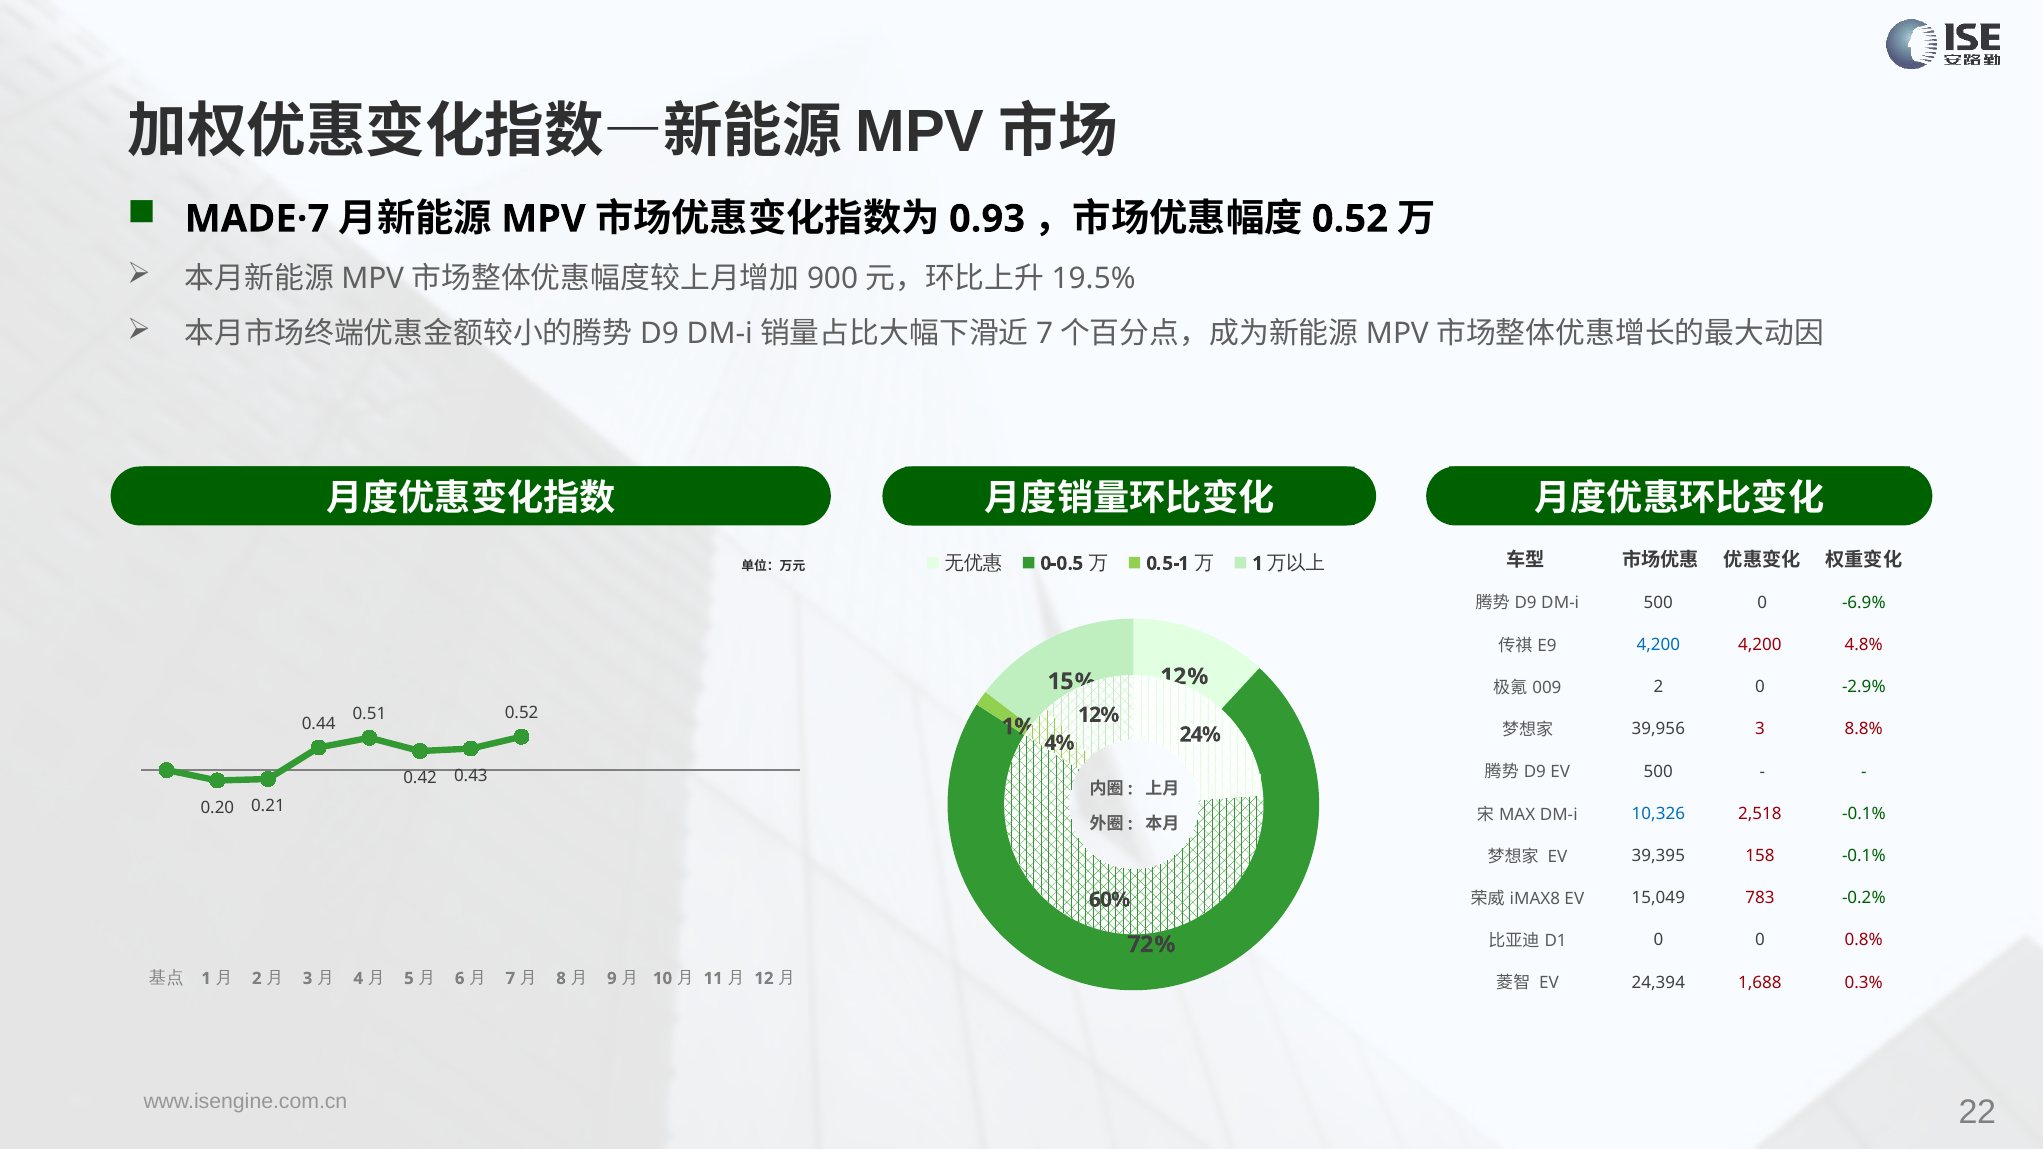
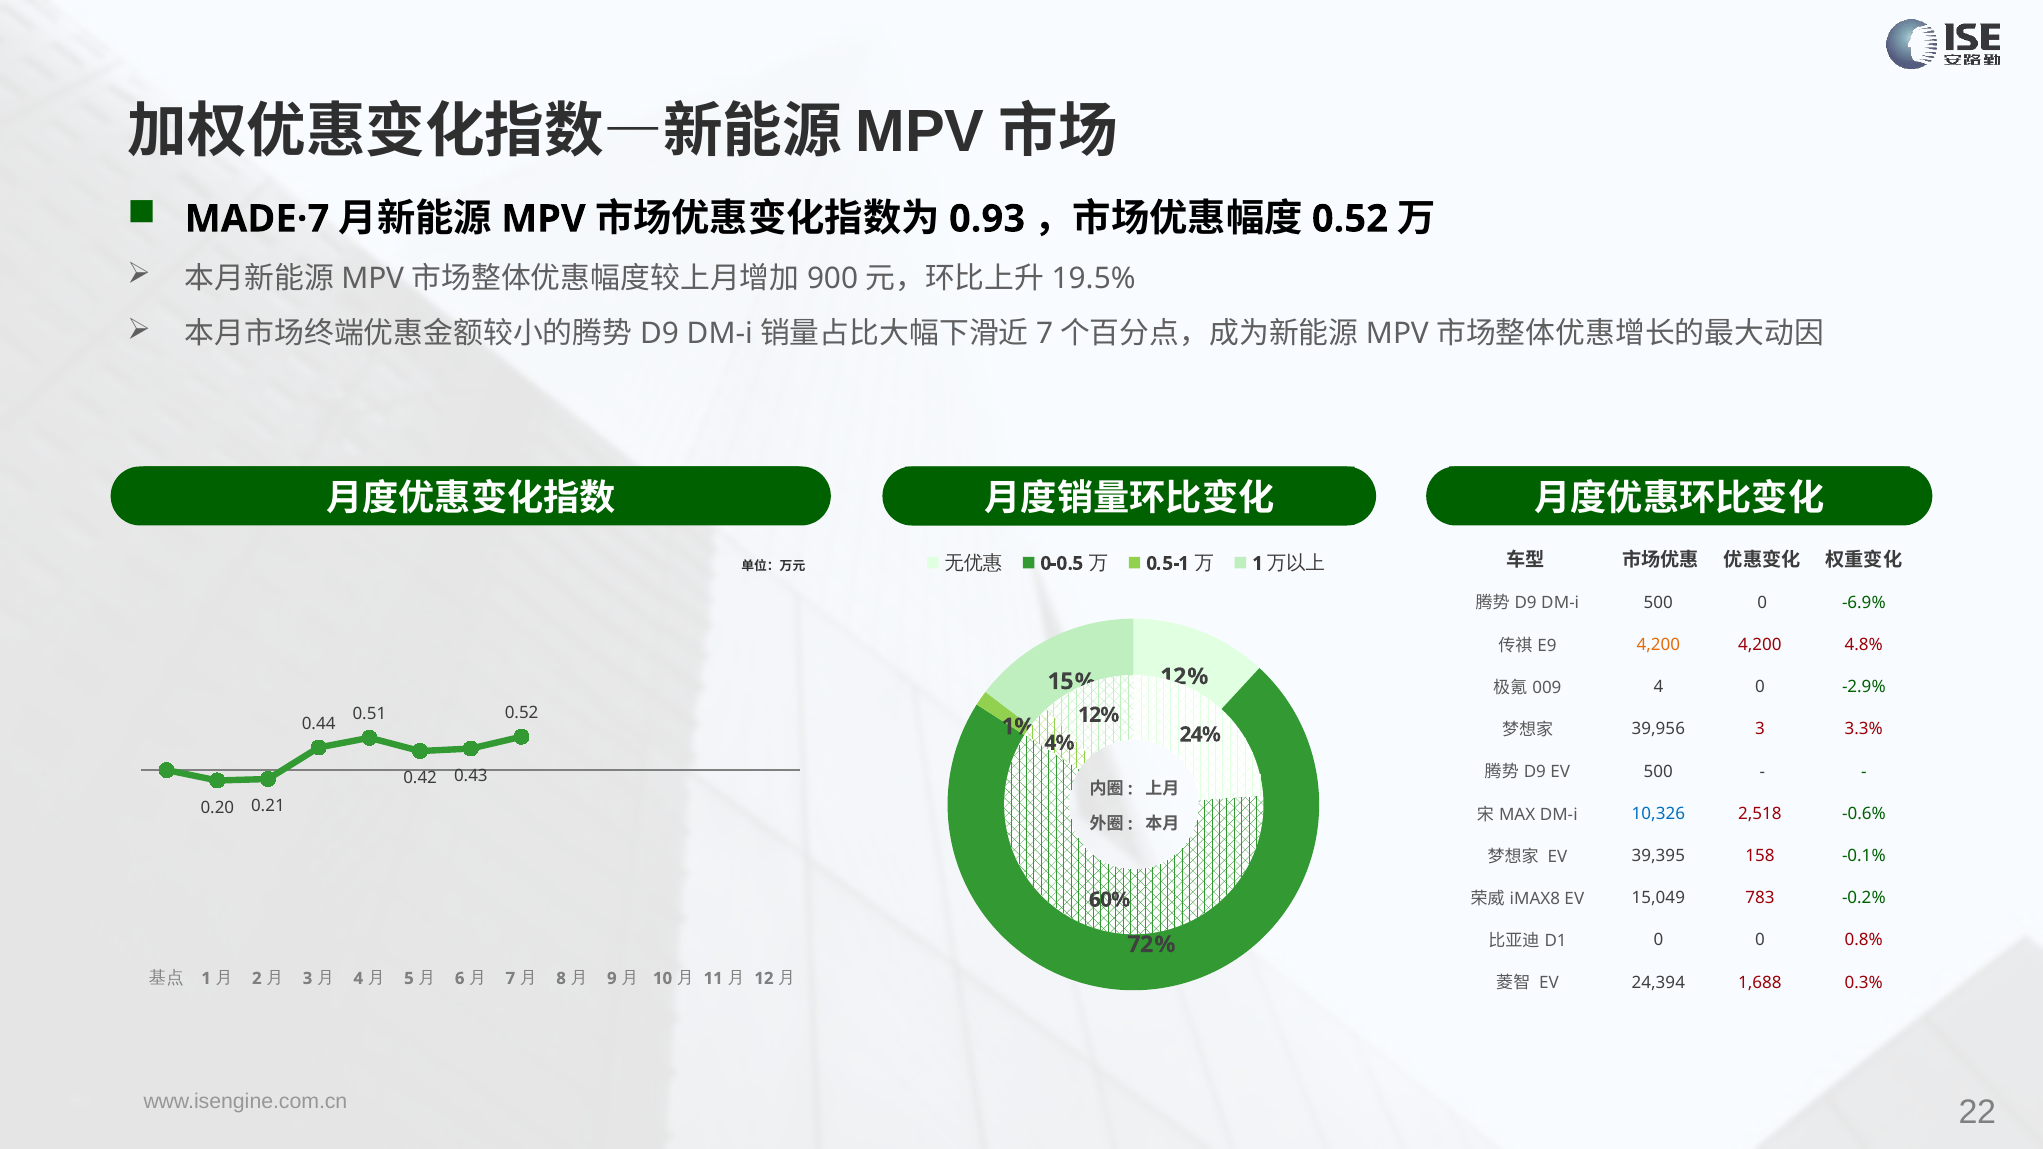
4,200 colour: blue -> orange (1658, 645)
2: 2 -> 4 (1658, 687)
8.8%: 8.8% -> 3.3% (1864, 729)
2,518 -0.1%: -0.1% -> -0.6% (1864, 814)
